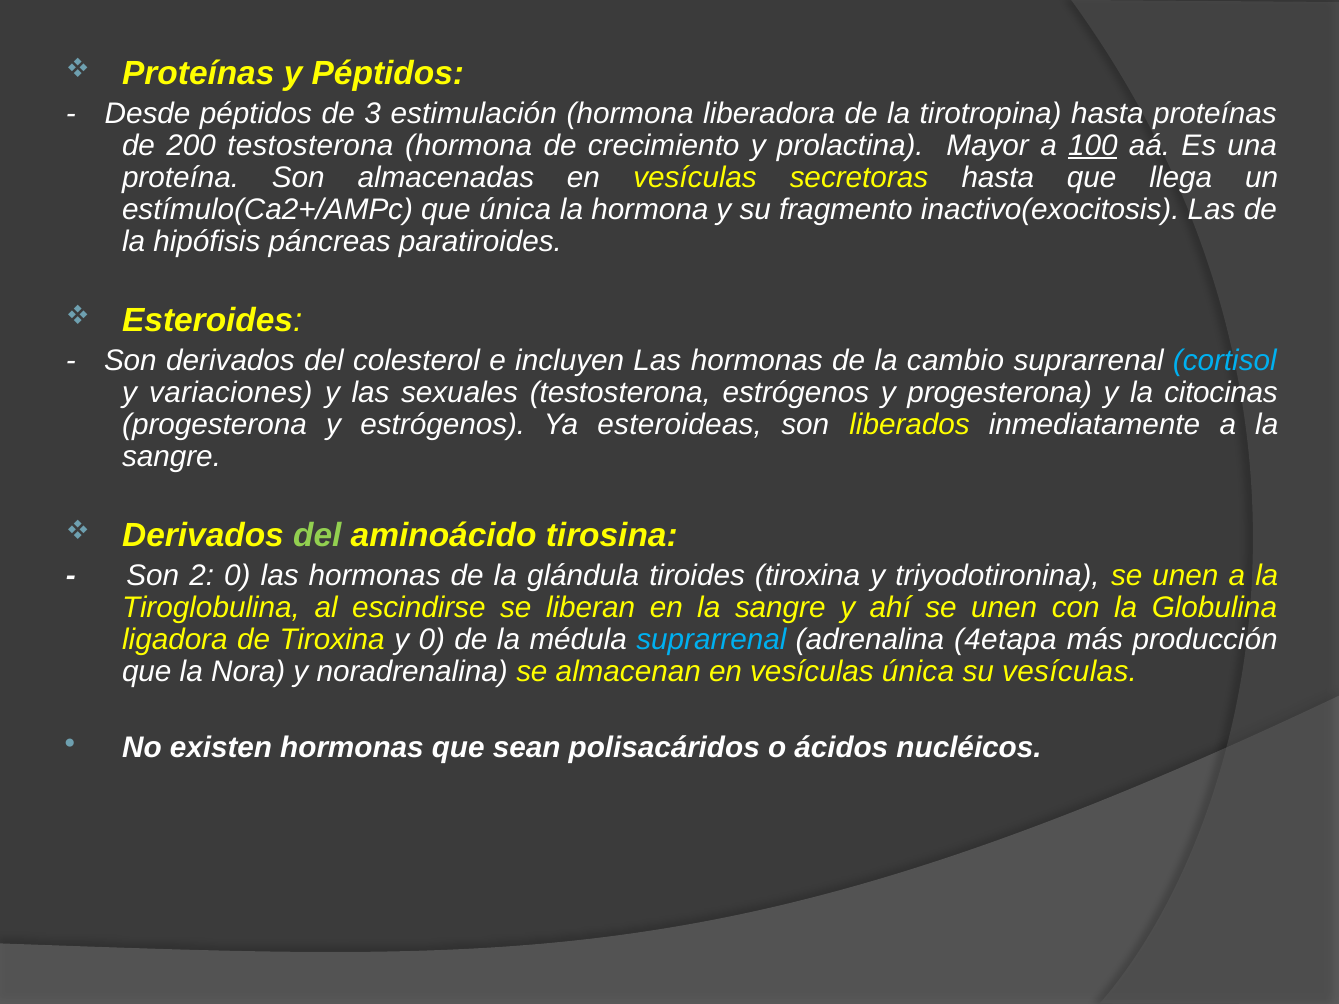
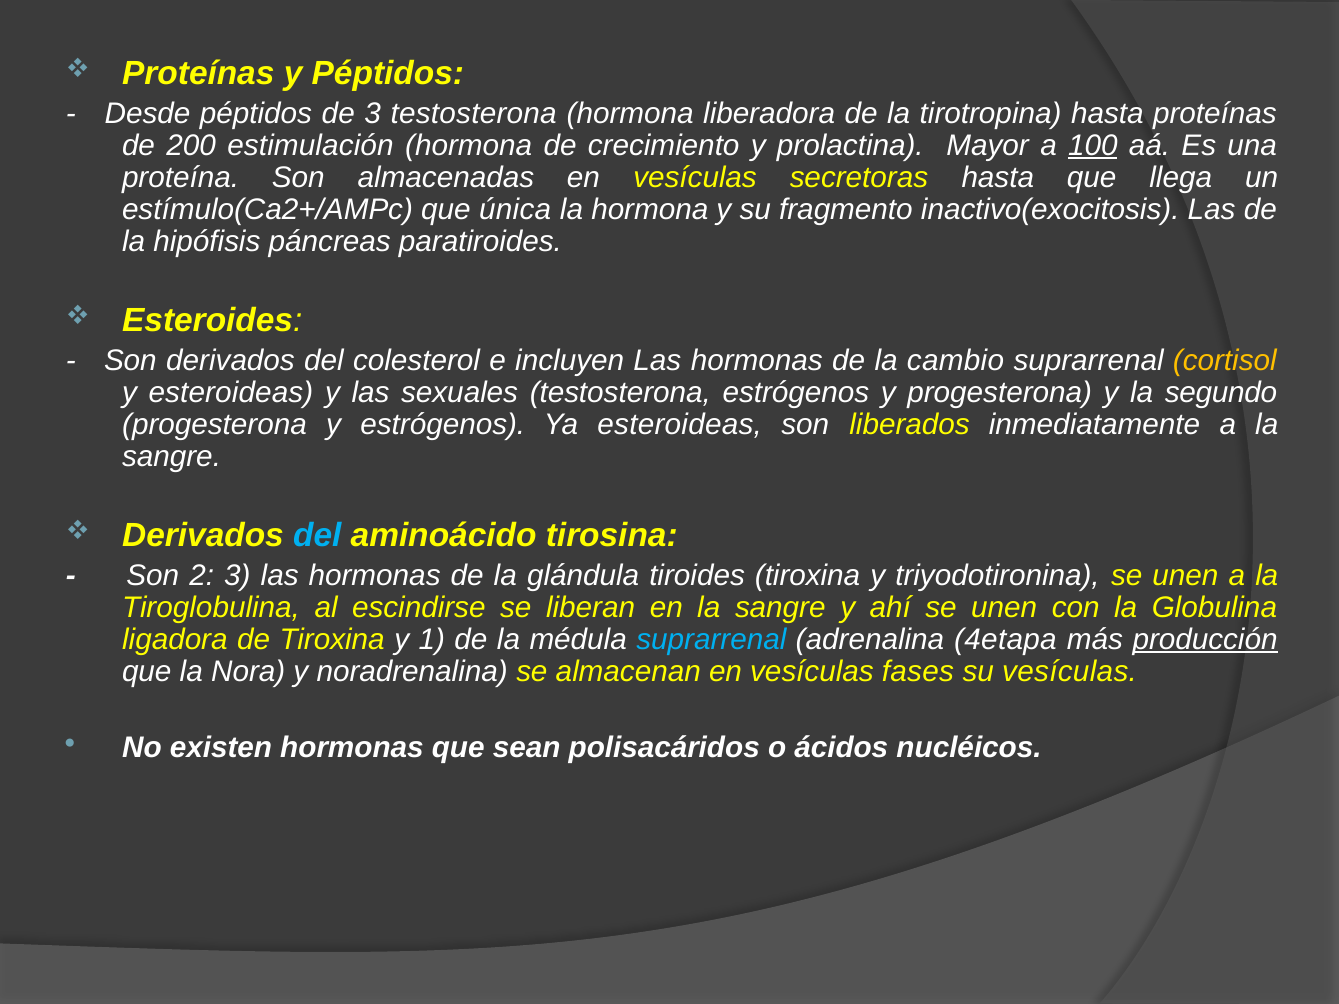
3 estimulación: estimulación -> testosterona (474, 113)
200 testosterona: testosterona -> estimulación (310, 145)
cortisol colour: light blue -> yellow (1225, 360)
y variaciones: variaciones -> esteroideas (231, 393)
citocinas: citocinas -> segundo (1221, 393)
del colour: light green -> light blue (317, 535)
2 0: 0 -> 3 (237, 576)
y 0: 0 -> 1 (432, 640)
producción underline: none -> present (1205, 640)
vesículas única: única -> fases (918, 672)
